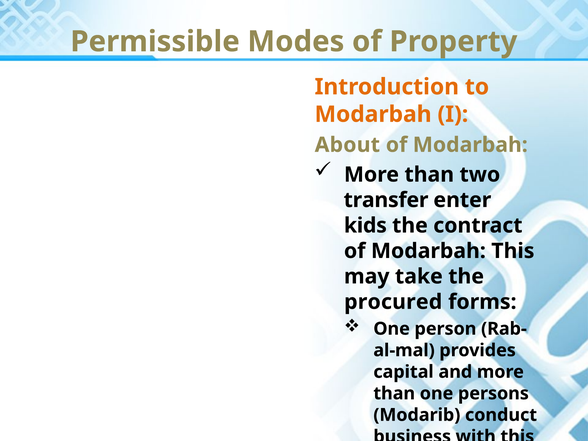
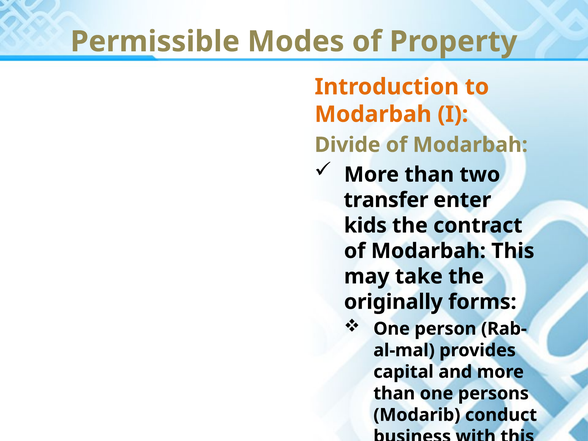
About: About -> Divide (347, 145)
procured: procured -> originally (393, 302)
